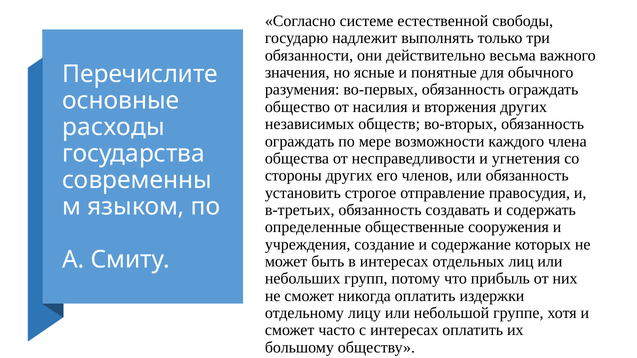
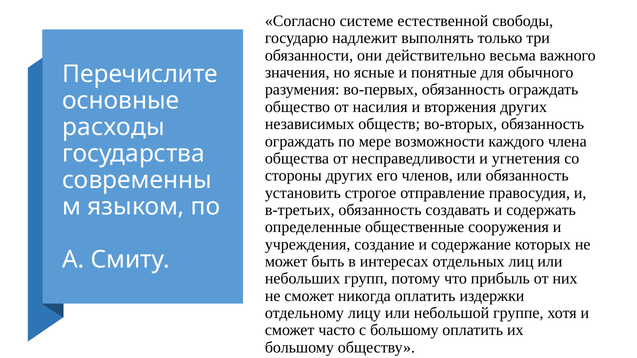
с интересах: интересах -> большому (404, 331)
